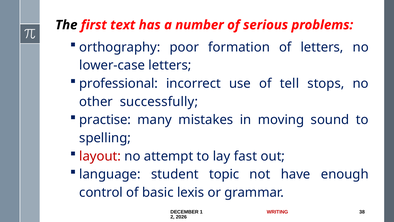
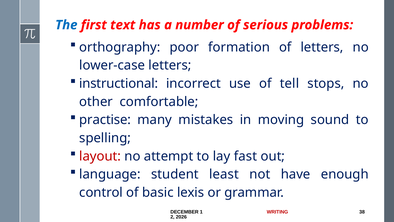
The colour: black -> blue (66, 25)
professional: professional -> instructional (119, 83)
successfully: successfully -> comfortable (159, 102)
topic: topic -> least (224, 174)
